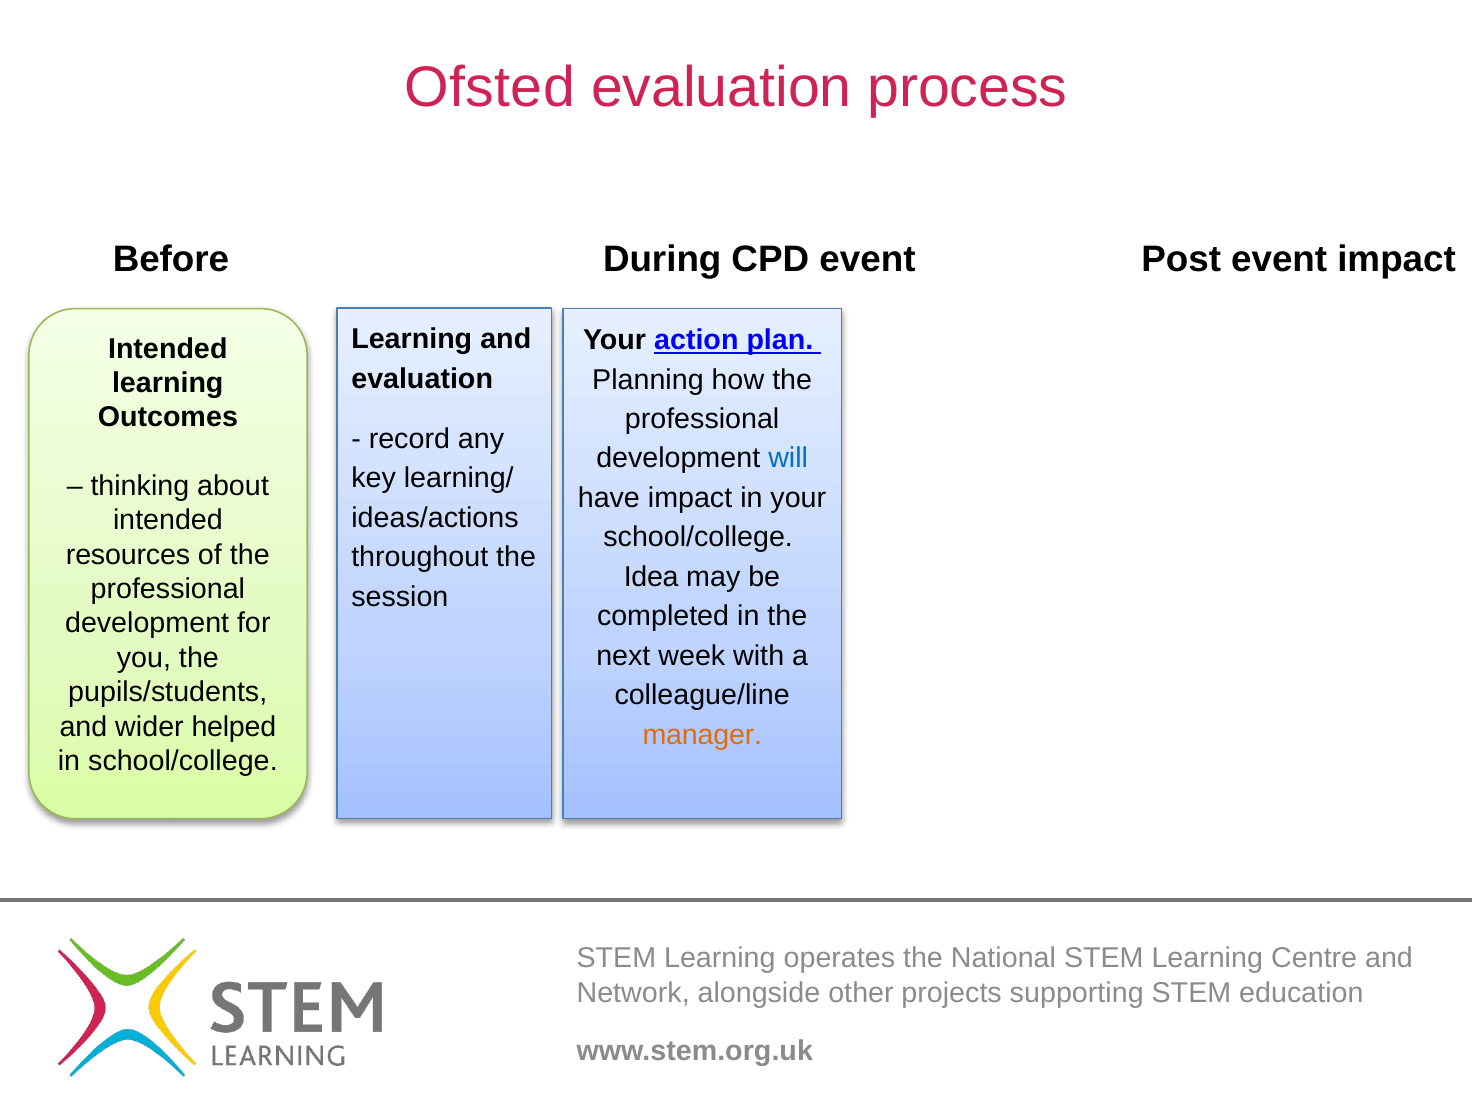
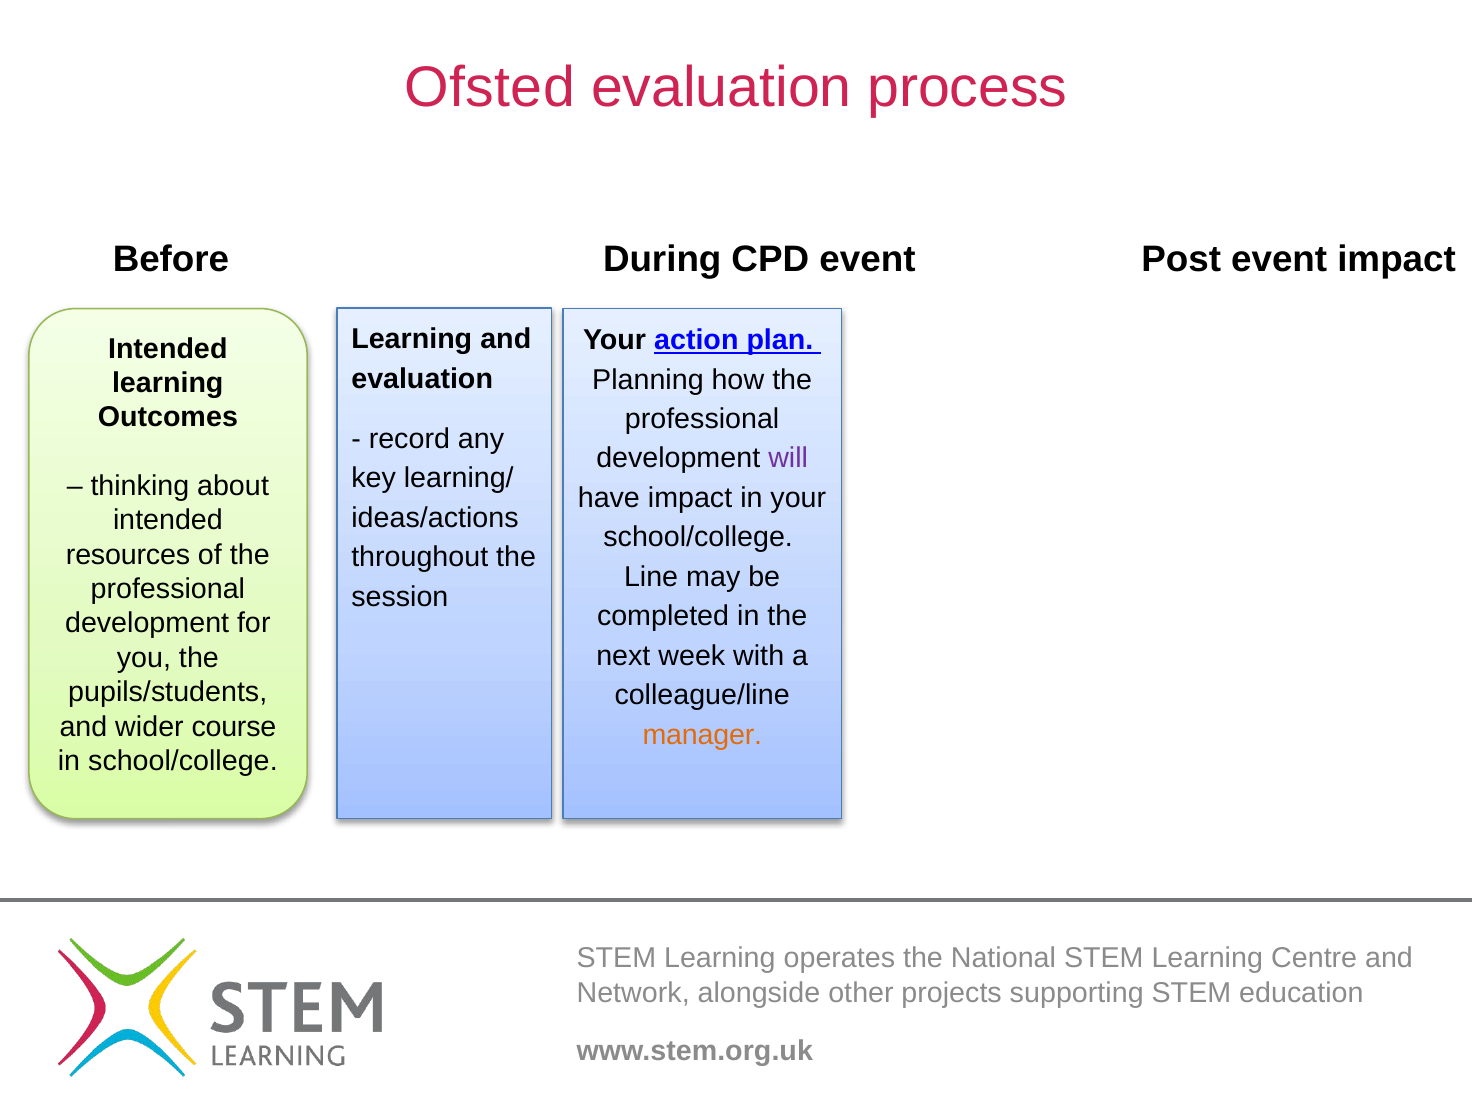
will colour: blue -> purple (788, 459)
Idea: Idea -> Line (651, 577)
helped: helped -> course (234, 727)
